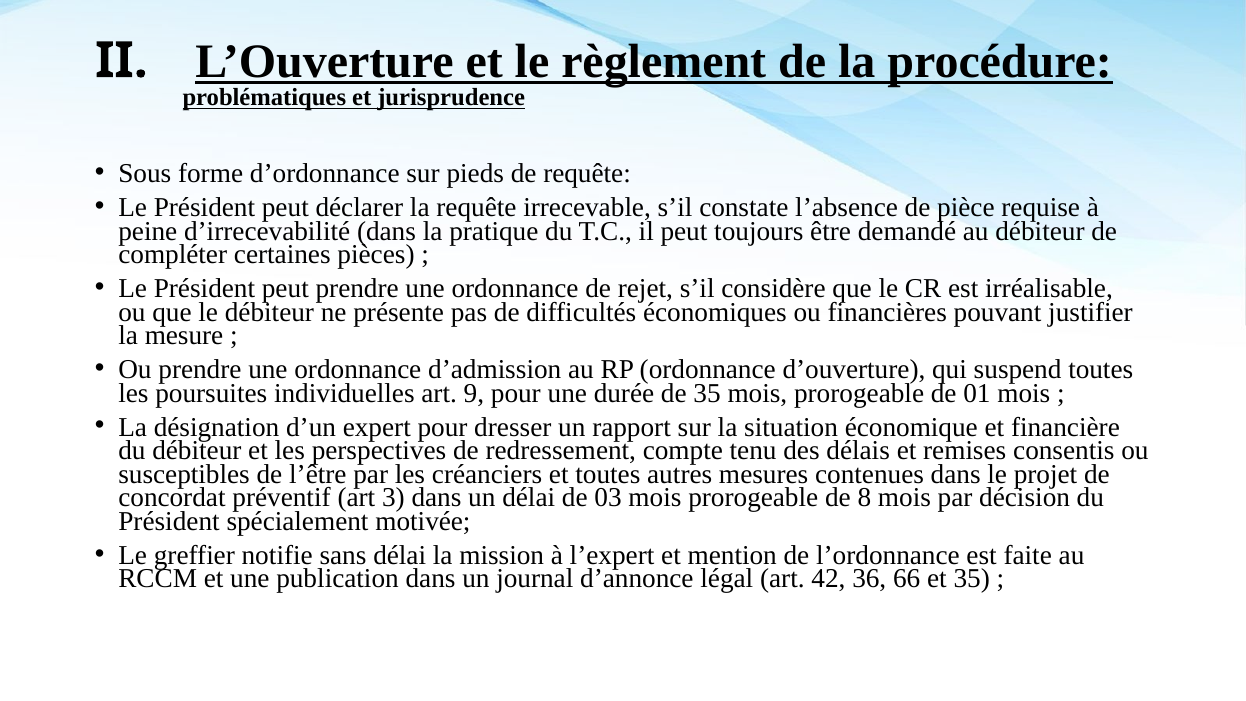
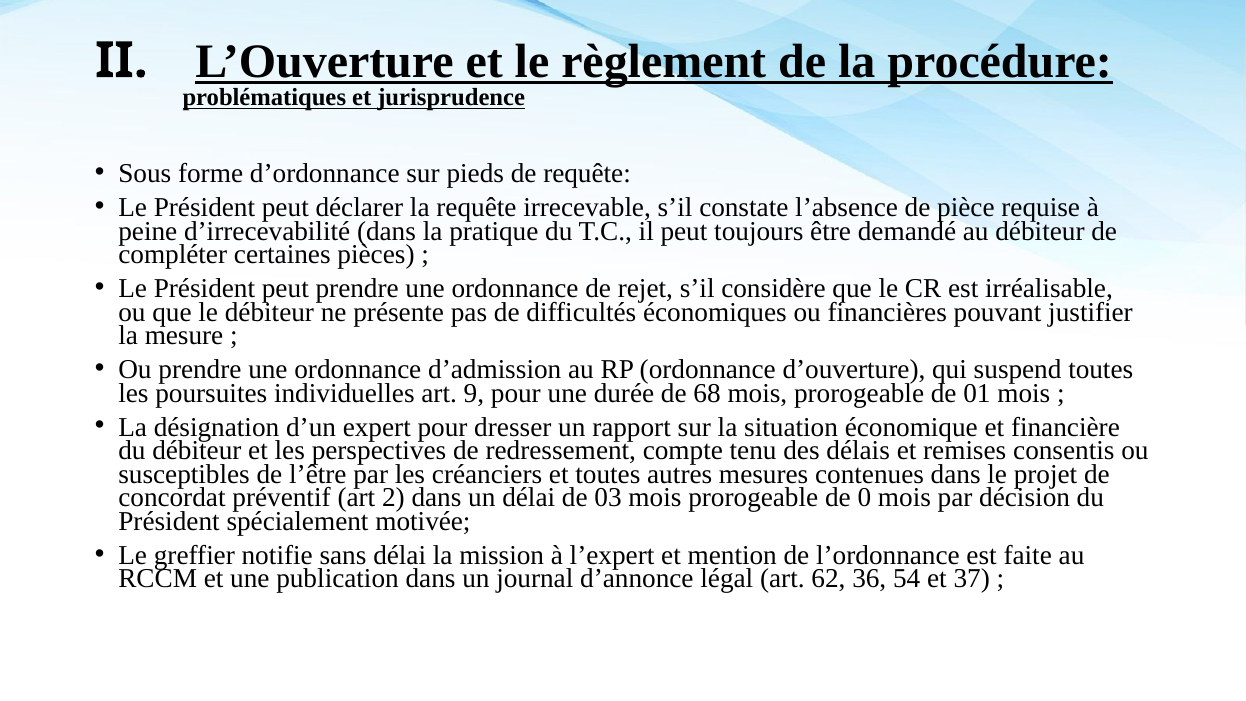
de 35: 35 -> 68 (707, 393)
3: 3 -> 2 (393, 498)
8: 8 -> 0 (864, 498)
42: 42 -> 62 (828, 579)
66: 66 -> 54 (907, 579)
et 35: 35 -> 37 (972, 579)
